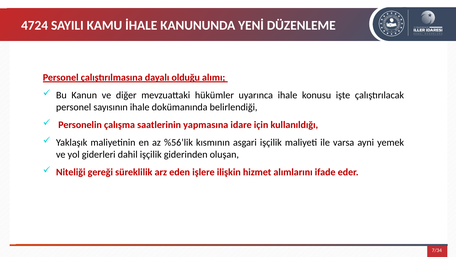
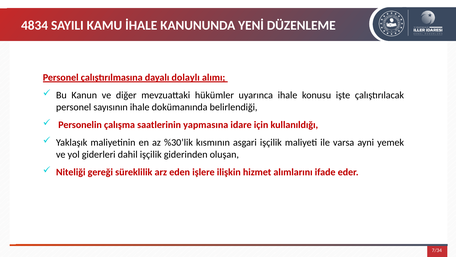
4724: 4724 -> 4834 (35, 25)
olduğu: olduğu -> dolaylı (186, 77)
%56’lik: %56’lik -> %30’lik (178, 142)
